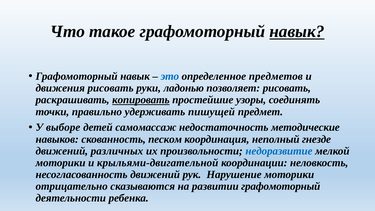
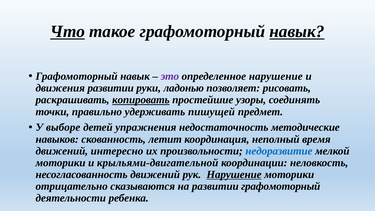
Что underline: none -> present (68, 32)
это colour: blue -> purple (170, 76)
определенное предметов: предметов -> нарушение (276, 76)
движения рисовать: рисовать -> развитии (111, 88)
самомассаж: самомассаж -> упражнения (146, 127)
песком: песком -> летит (165, 139)
гнезде: гнезде -> время (316, 139)
различных: различных -> интересно (117, 151)
Нарушение underline: none -> present (234, 174)
